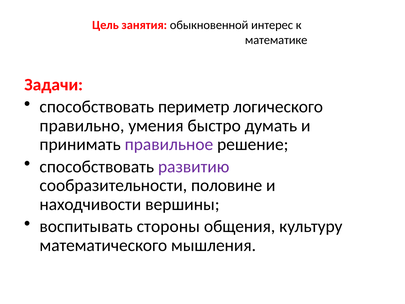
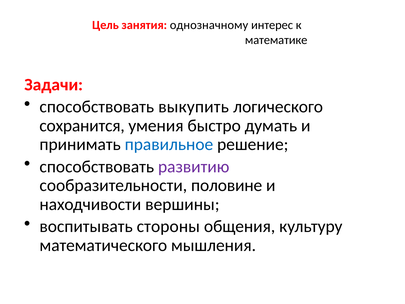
обыкновенной: обыкновенной -> однозначному (209, 25)
периметр: периметр -> выкупить (194, 107)
правильно: правильно -> сохранится (82, 126)
правильное colour: purple -> blue (169, 144)
